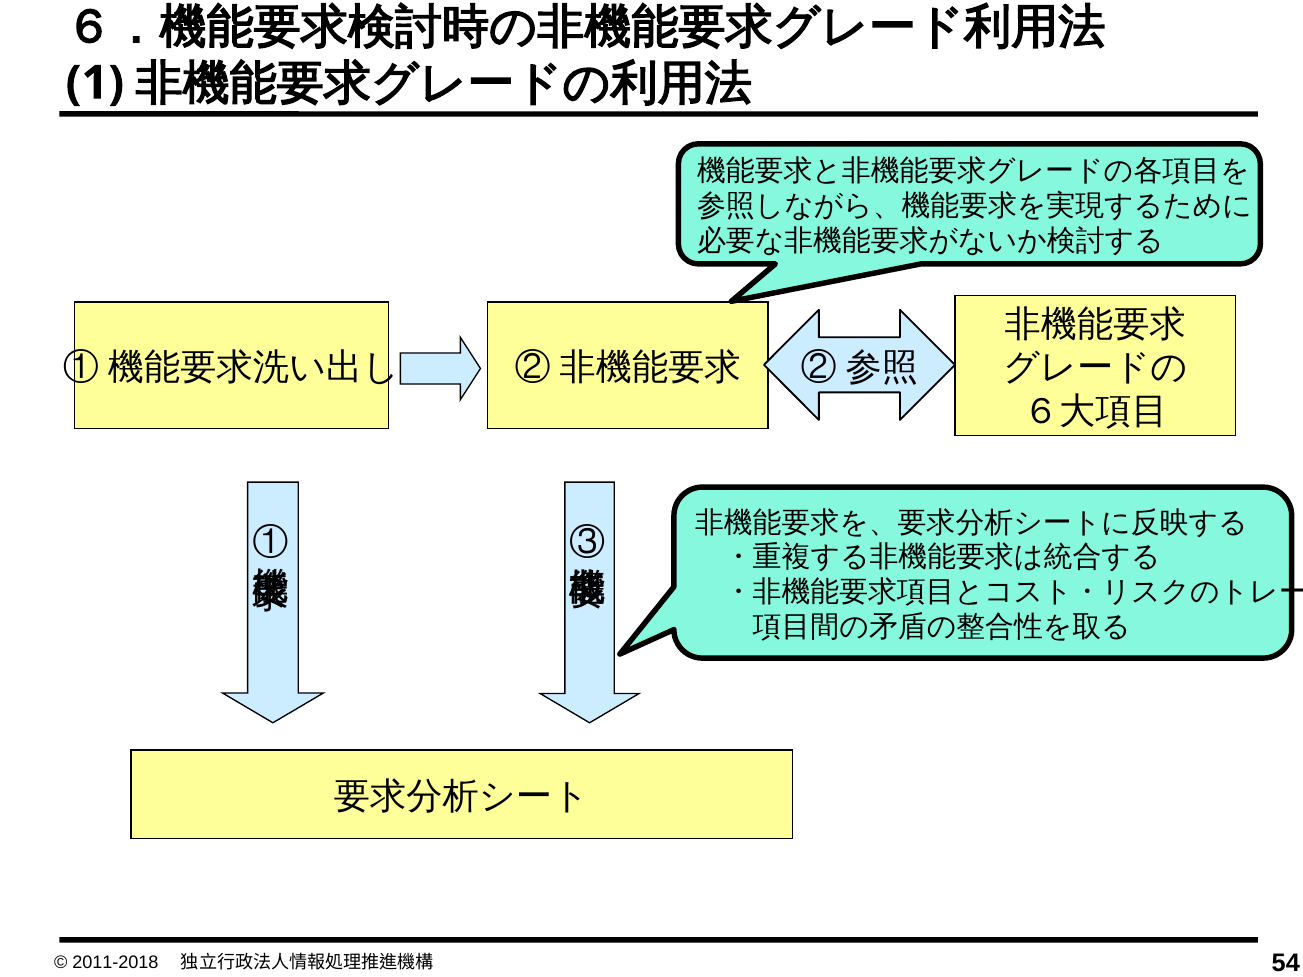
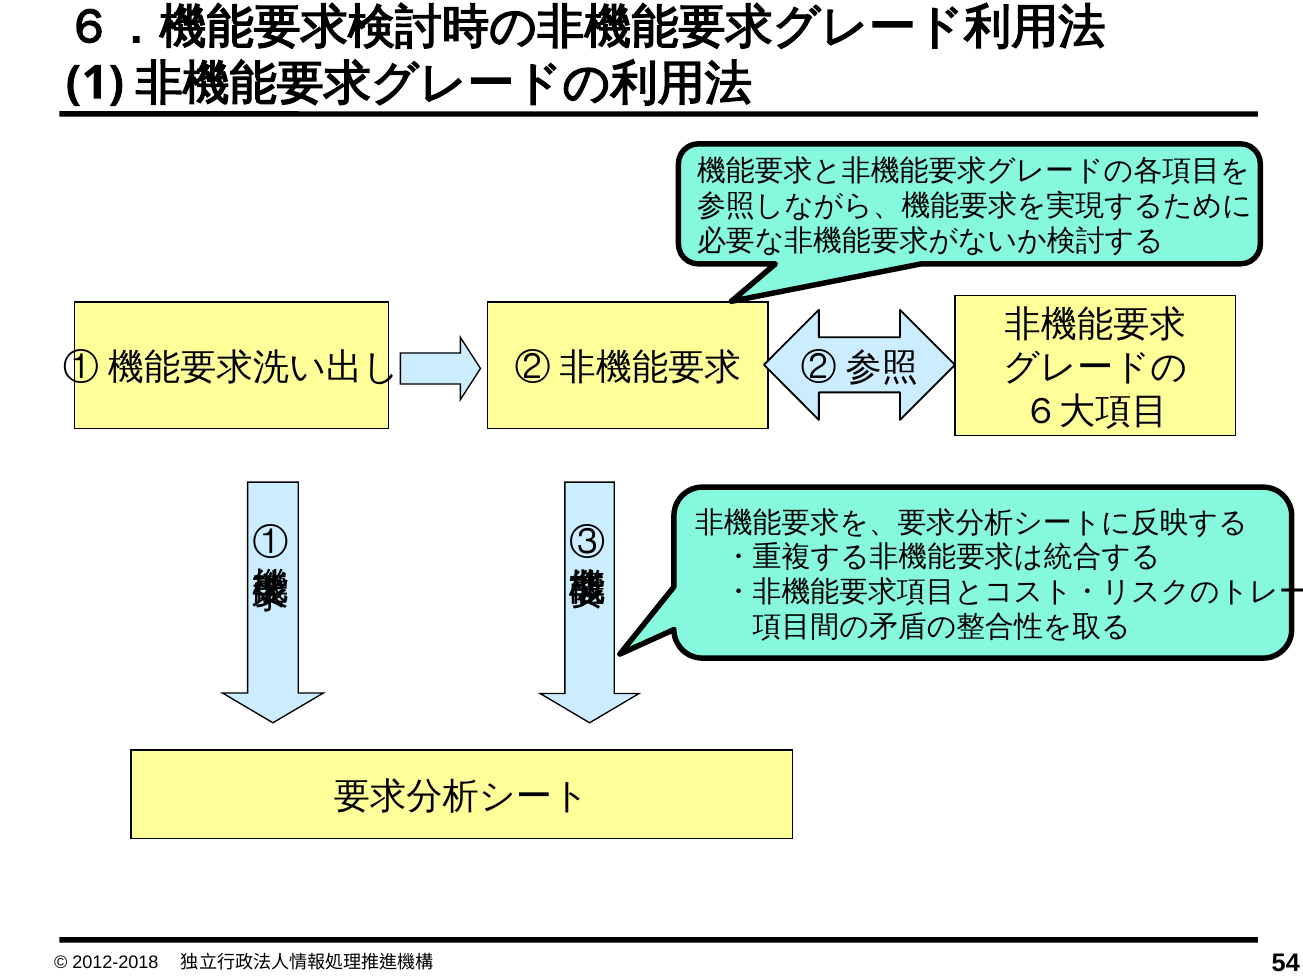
2011-2018: 2011-2018 -> 2012-2018 (115, 963)
